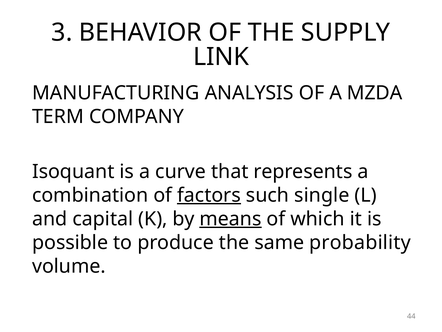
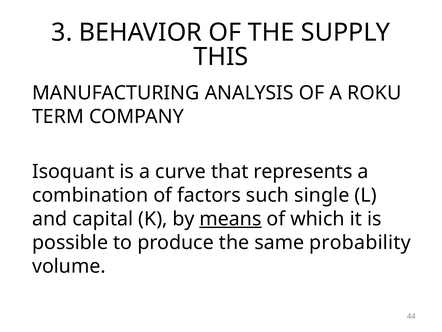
LINK: LINK -> THIS (221, 57)
MZDA: MZDA -> ROKU (374, 93)
factors underline: present -> none (209, 195)
